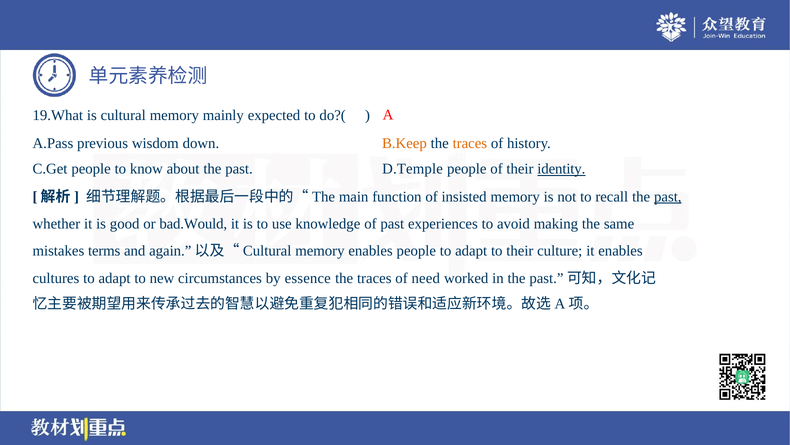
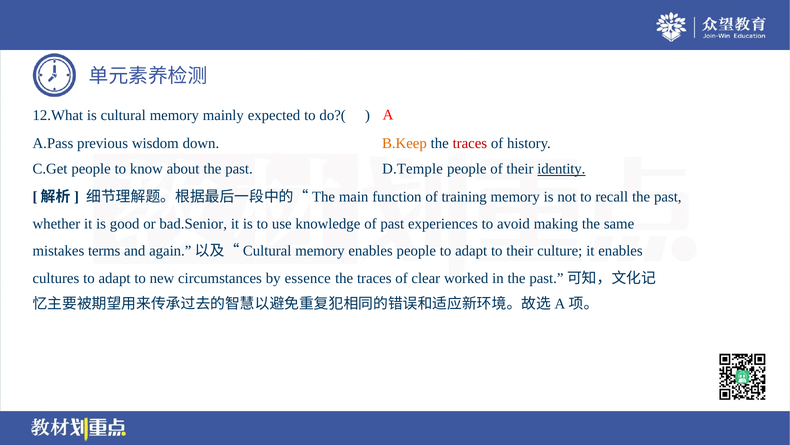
19.What: 19.What -> 12.What (58, 115)
traces colour: orange -> red (470, 143)
insisted: insisted -> training (464, 196)
past underline: present -> none (668, 196)
bad.Would: bad.Would -> bad.Senior (193, 224)
need: need -> clear (426, 278)
